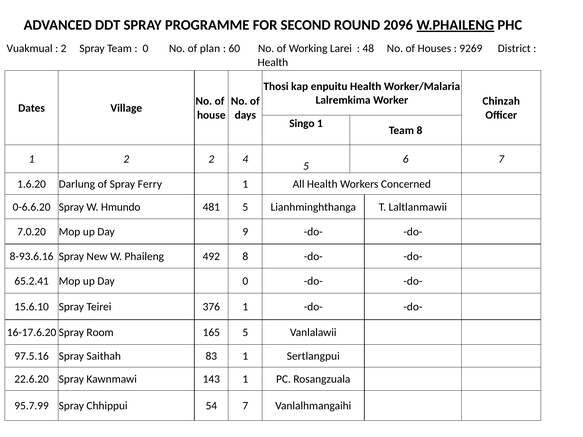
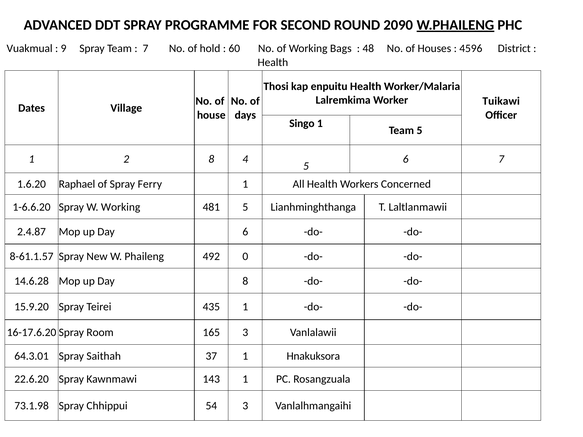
2096: 2096 -> 2090 (398, 25)
2: 2 -> 9 (64, 49)
0: 0 -> 7 (146, 49)
plan: plan -> hold (210, 49)
Larei: Larei -> Bags (341, 49)
9269: 9269 -> 4596 (471, 49)
Chinzah: Chinzah -> Tuikawi (501, 101)
Team 8: 8 -> 5 (419, 130)
2 2: 2 -> 8 (211, 159)
Darlung: Darlung -> Raphael (77, 184)
0-6.6.20: 0-6.6.20 -> 1-6.6.20 (32, 207)
W Hmundo: Hmundo -> Working (121, 207)
7.0.20: 7.0.20 -> 2.4.87 (32, 232)
Day 9: 9 -> 6 (245, 232)
8-93.6.16: 8-93.6.16 -> 8-61.1.57 (32, 257)
492 8: 8 -> 0 (245, 257)
65.2.41: 65.2.41 -> 14.6.28 (32, 281)
Day 0: 0 -> 8 (245, 281)
15.6.10: 15.6.10 -> 15.9.20 (32, 307)
376: 376 -> 435 (211, 307)
165 5: 5 -> 3 (245, 333)
97.5.16: 97.5.16 -> 64.3.01 (32, 356)
83: 83 -> 37 (211, 356)
Sertlangpui: Sertlangpui -> Hnakuksora (313, 356)
95.7.99: 95.7.99 -> 73.1.98 (32, 406)
54 7: 7 -> 3 (245, 406)
